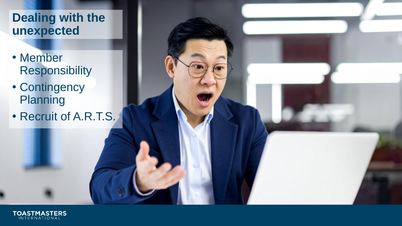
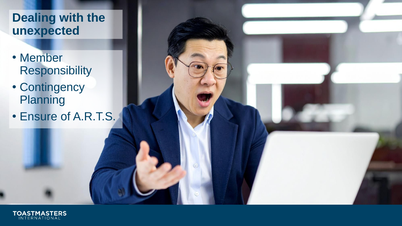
Recruit: Recruit -> Ensure (39, 117)
